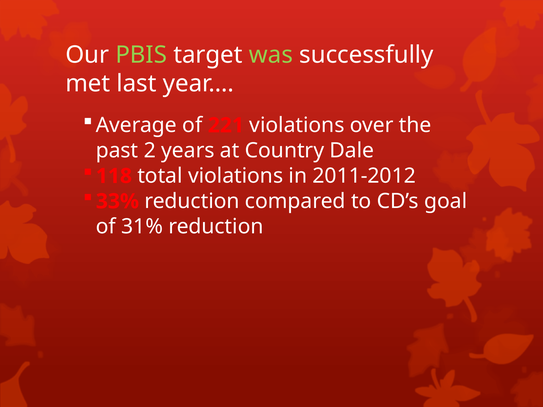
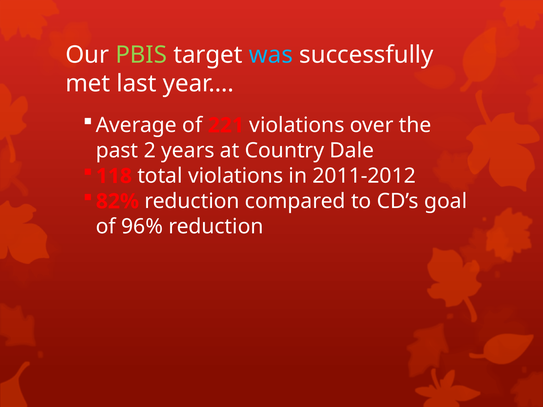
was colour: light green -> light blue (271, 55)
33%: 33% -> 82% (117, 201)
31%: 31% -> 96% (142, 227)
